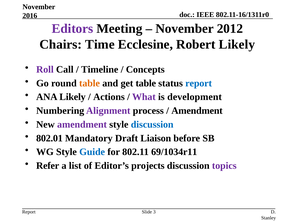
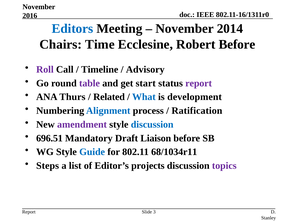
Editors colour: purple -> blue (72, 29)
2012: 2012 -> 2014 (230, 29)
Robert Likely: Likely -> Before (237, 44)
Concepts: Concepts -> Advisory (145, 70)
table colour: orange -> purple (89, 83)
get table: table -> start (146, 83)
report colour: blue -> purple (199, 83)
ANA Likely: Likely -> Thurs (72, 97)
Actions: Actions -> Related (109, 97)
What colour: purple -> blue (144, 97)
Alignment colour: purple -> blue (108, 111)
Amendment: Amendment -> Ratification (197, 111)
802.01: 802.01 -> 696.51 (49, 138)
69/1034r11: 69/1034r11 -> 68/1034r11 (174, 152)
Refer: Refer -> Steps (48, 166)
